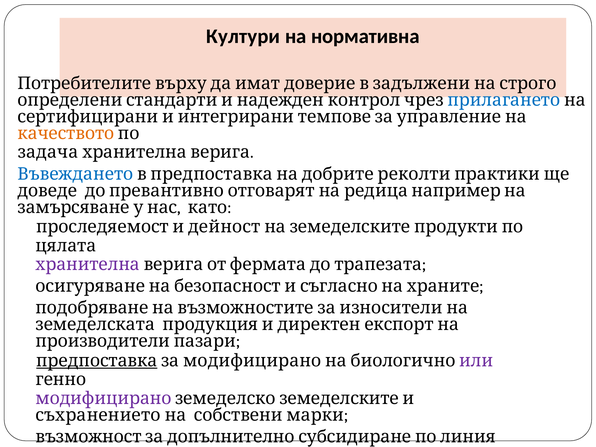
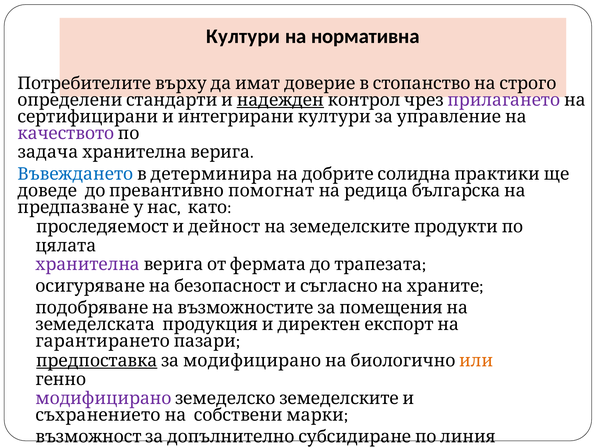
задължени: задължени -> стопанство (422, 83)
надежден underline: none -> present (280, 100)
прилагането colour: blue -> purple (504, 100)
интегрирани темпове: темпове -> култури (334, 117)
качеството colour: orange -> purple (66, 133)
в предпоставка: предпоставка -> детерминира (212, 174)
реколти: реколти -> солидна (414, 174)
отговарят: отговарят -> помогнат (271, 191)
например: например -> българска (456, 191)
замърсяване: замърсяване -> предпазване (74, 207)
износители: износители -> помещения (391, 308)
производители: производители -> гарантирането (103, 341)
или colour: purple -> orange (476, 361)
